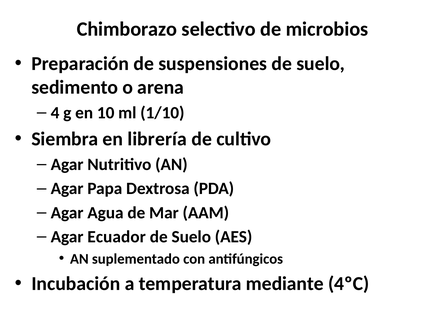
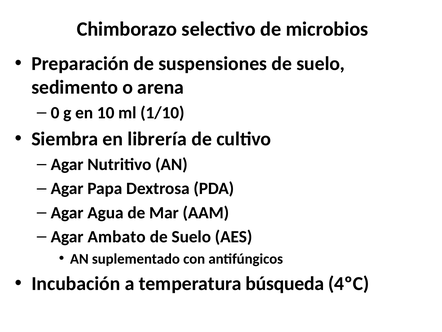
4: 4 -> 0 (55, 113)
Ecuador: Ecuador -> Ambato (117, 237)
mediante: mediante -> búsqueda (285, 283)
